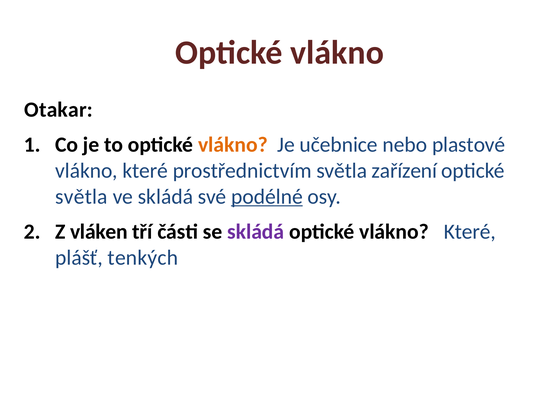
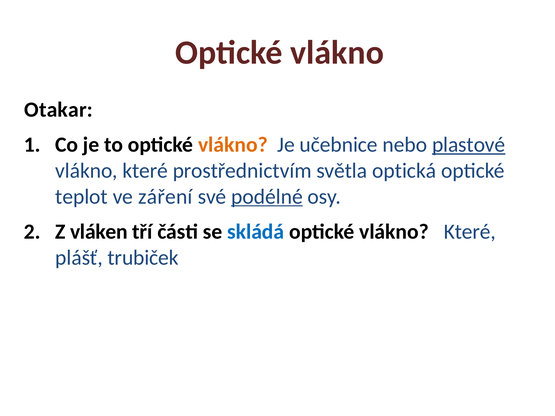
plastové underline: none -> present (469, 145)
zařízení: zařízení -> optická (404, 171)
světla: světla -> teplot (82, 197)
ve skládá: skládá -> záření (165, 197)
skládá colour: purple -> blue (256, 232)
tenkých: tenkých -> trubiček (143, 258)
